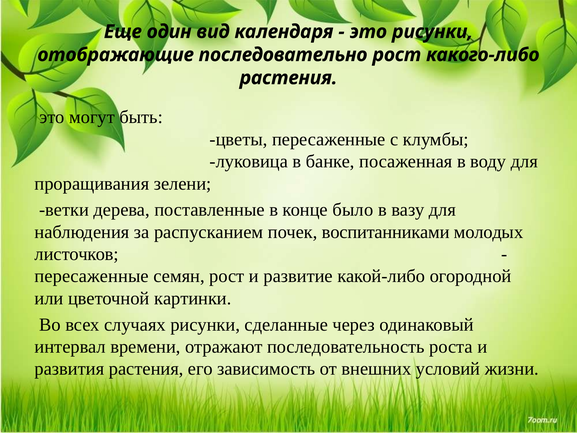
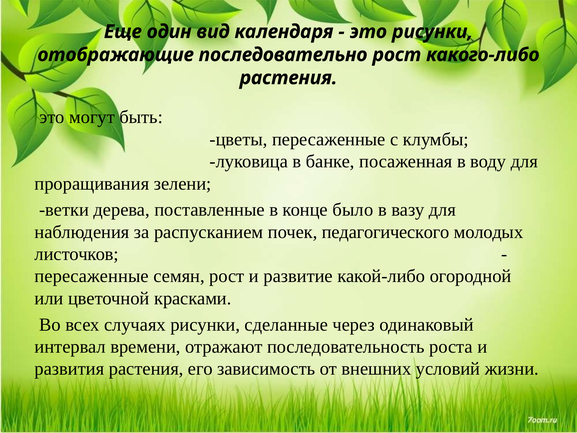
воспитанниками: воспитанниками -> педагогического (386, 232)
картинки: картинки -> красками (193, 298)
